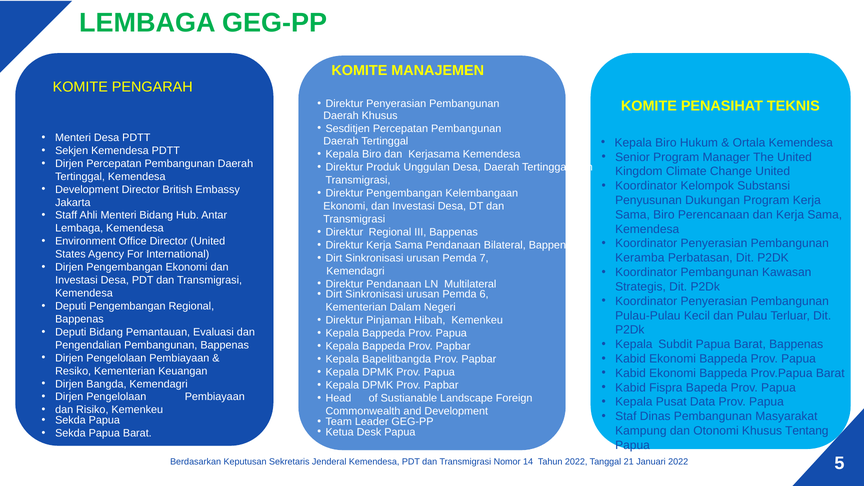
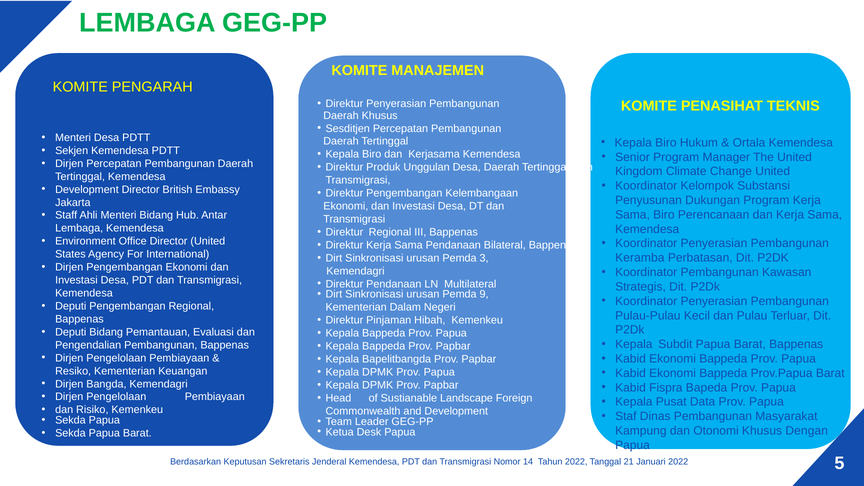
7: 7 -> 3 (484, 258)
6: 6 -> 9 (484, 294)
Tentang: Tentang -> Dengan (807, 431)
